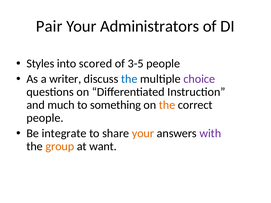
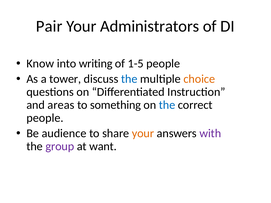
Styles: Styles -> Know (40, 64)
scored: scored -> writing (96, 64)
3-5: 3-5 -> 1-5 (136, 64)
writer: writer -> tower (65, 79)
choice colour: purple -> orange (199, 79)
much: much -> areas (61, 105)
the colour: orange -> blue (167, 105)
integrate: integrate -> audience (64, 133)
group colour: orange -> purple (60, 147)
